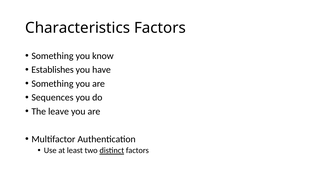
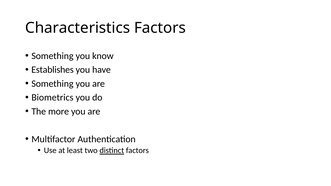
Sequences: Sequences -> Biometrics (52, 98)
leave: leave -> more (59, 111)
